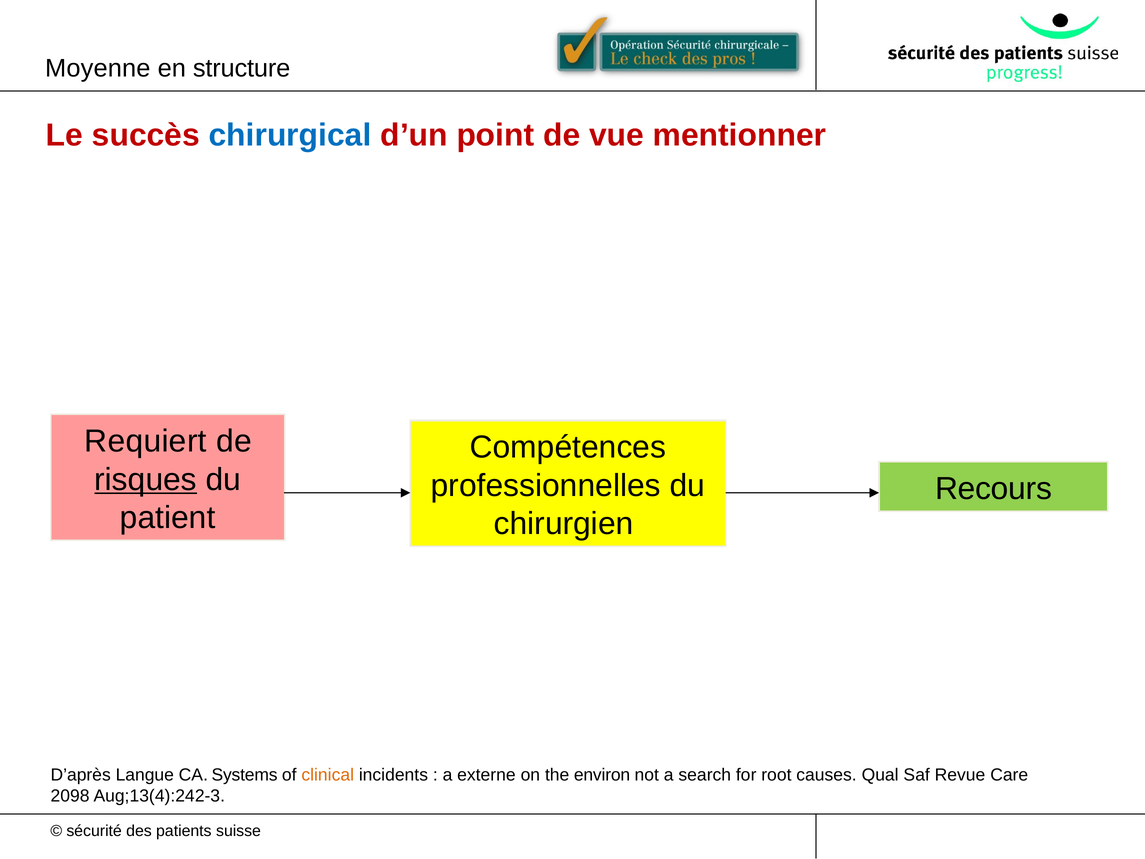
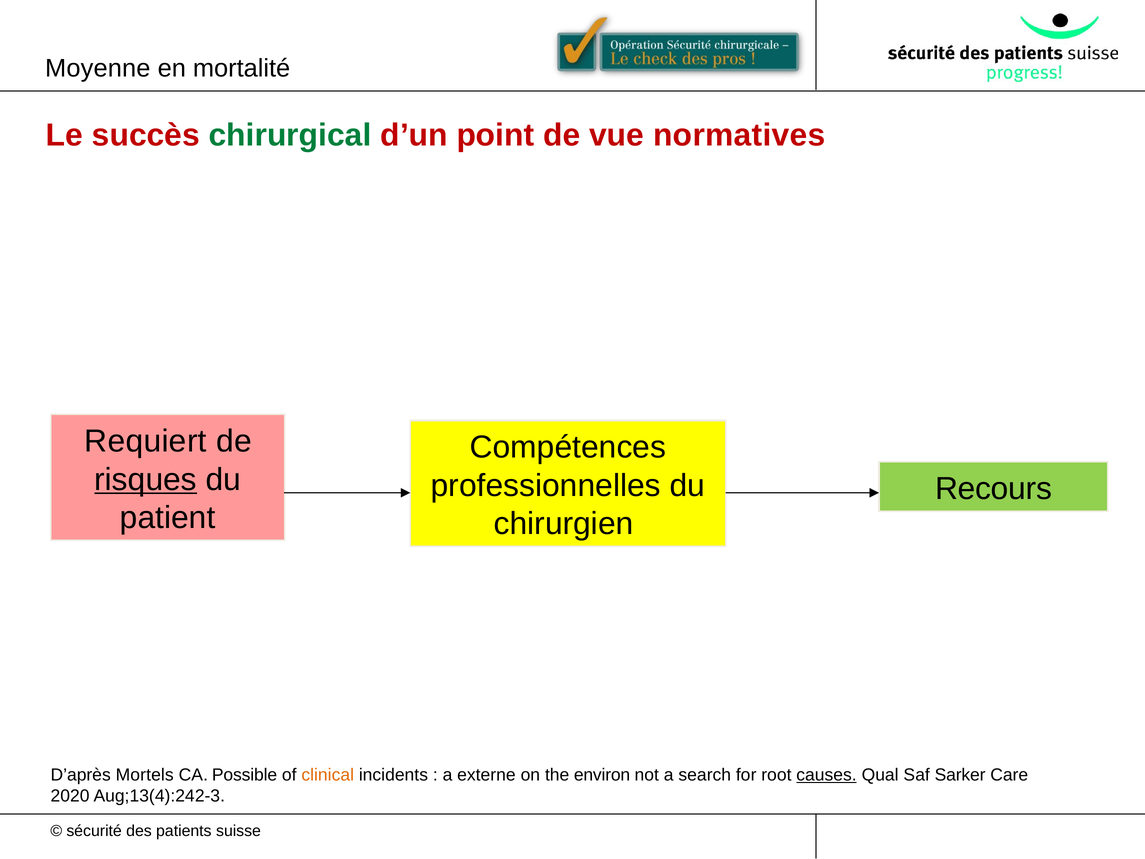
structure: structure -> mortalité (242, 68)
chirurgical colour: blue -> green (290, 135)
mentionner: mentionner -> normatives (739, 135)
Langue: Langue -> Mortels (145, 775)
Systems: Systems -> Possible (245, 775)
causes underline: none -> present (826, 775)
Revue: Revue -> Sarker (960, 775)
2098: 2098 -> 2020 (70, 796)
